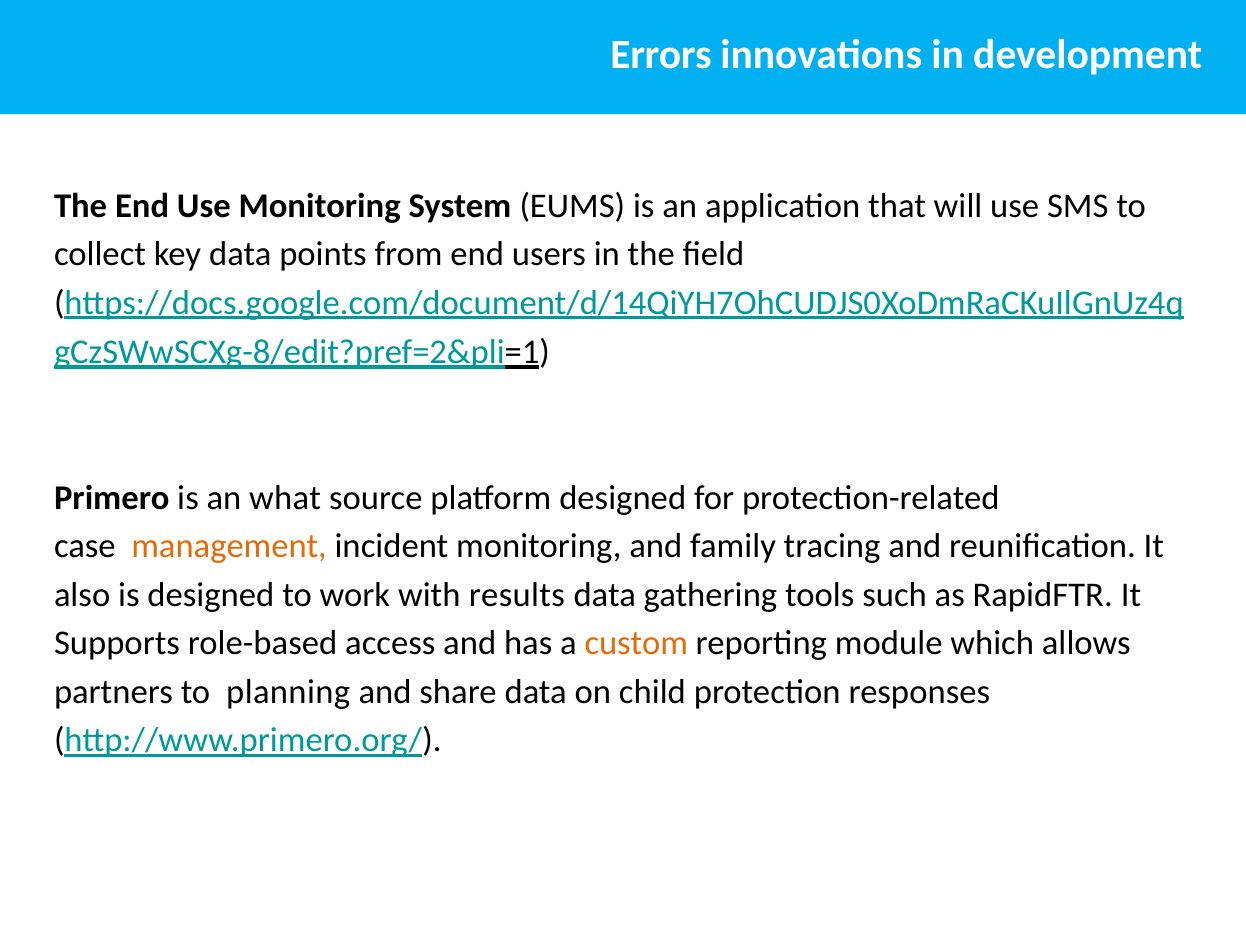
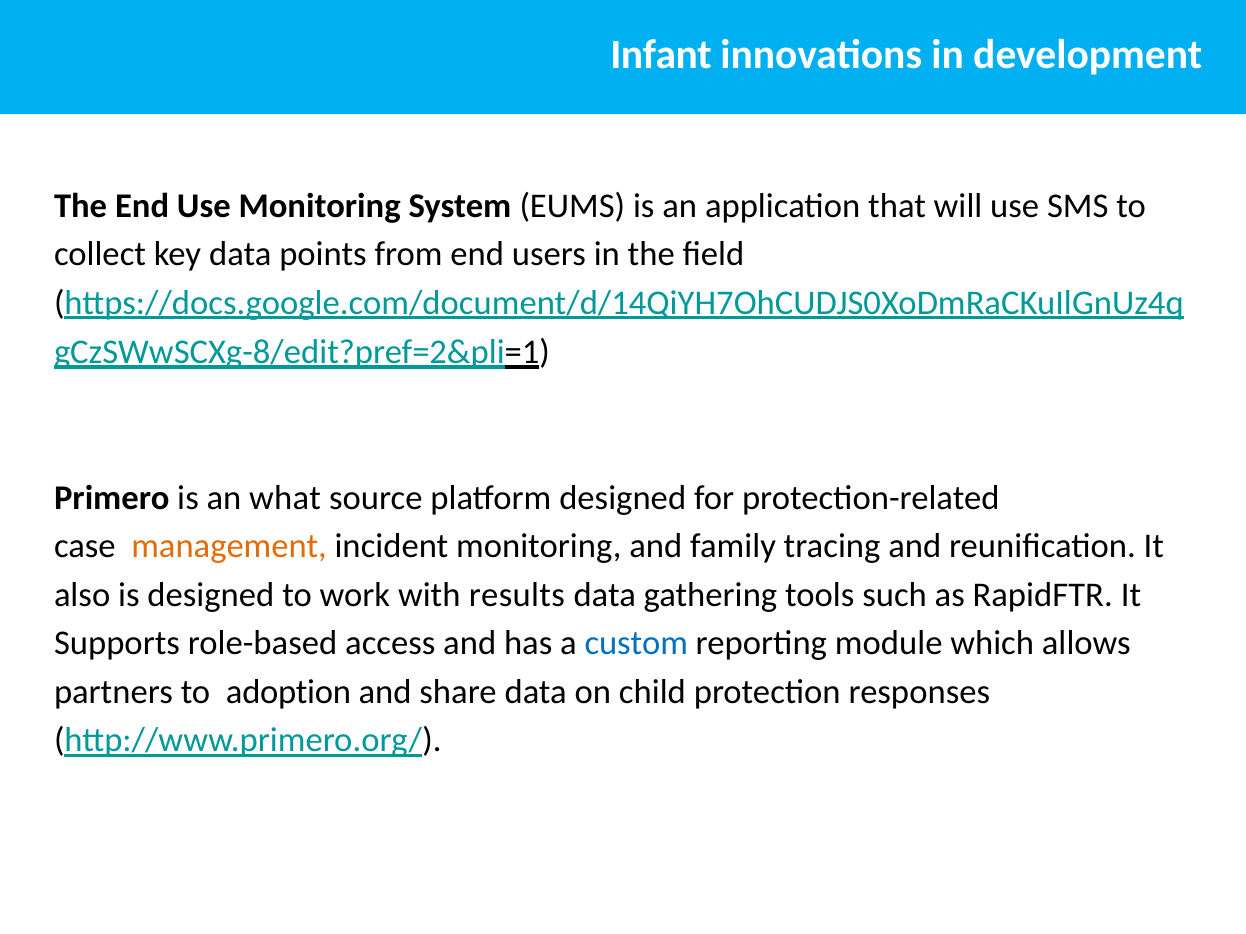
Errors: Errors -> Infant (661, 55)
custom colour: orange -> blue (636, 644)
planning: planning -> adoption (288, 692)
